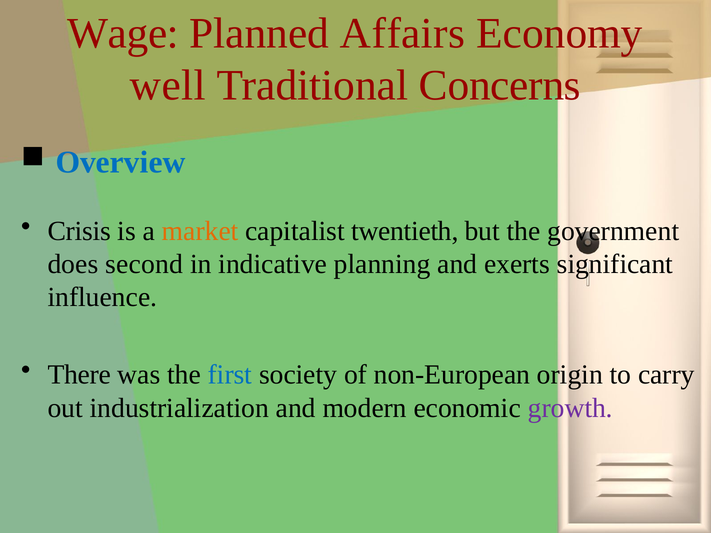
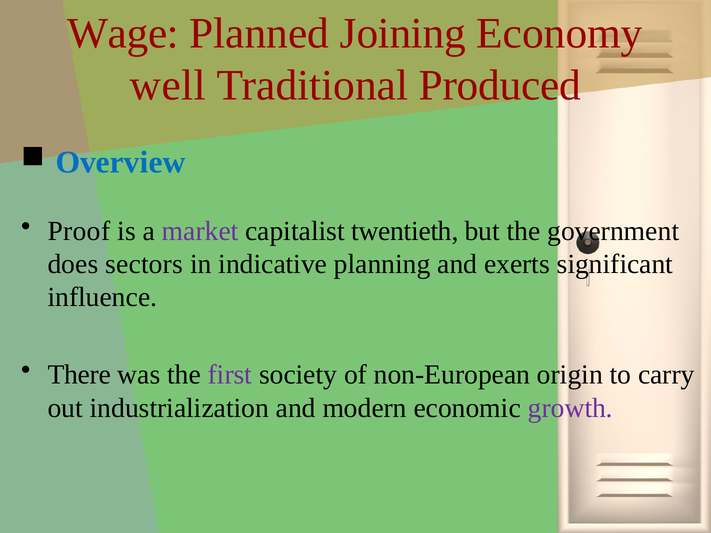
Affairs: Affairs -> Joining (403, 33)
Concerns: Concerns -> Produced (500, 85)
Crisis: Crisis -> Proof (79, 231)
market colour: orange -> purple (200, 231)
second: second -> sectors (144, 264)
first colour: blue -> purple (230, 375)
